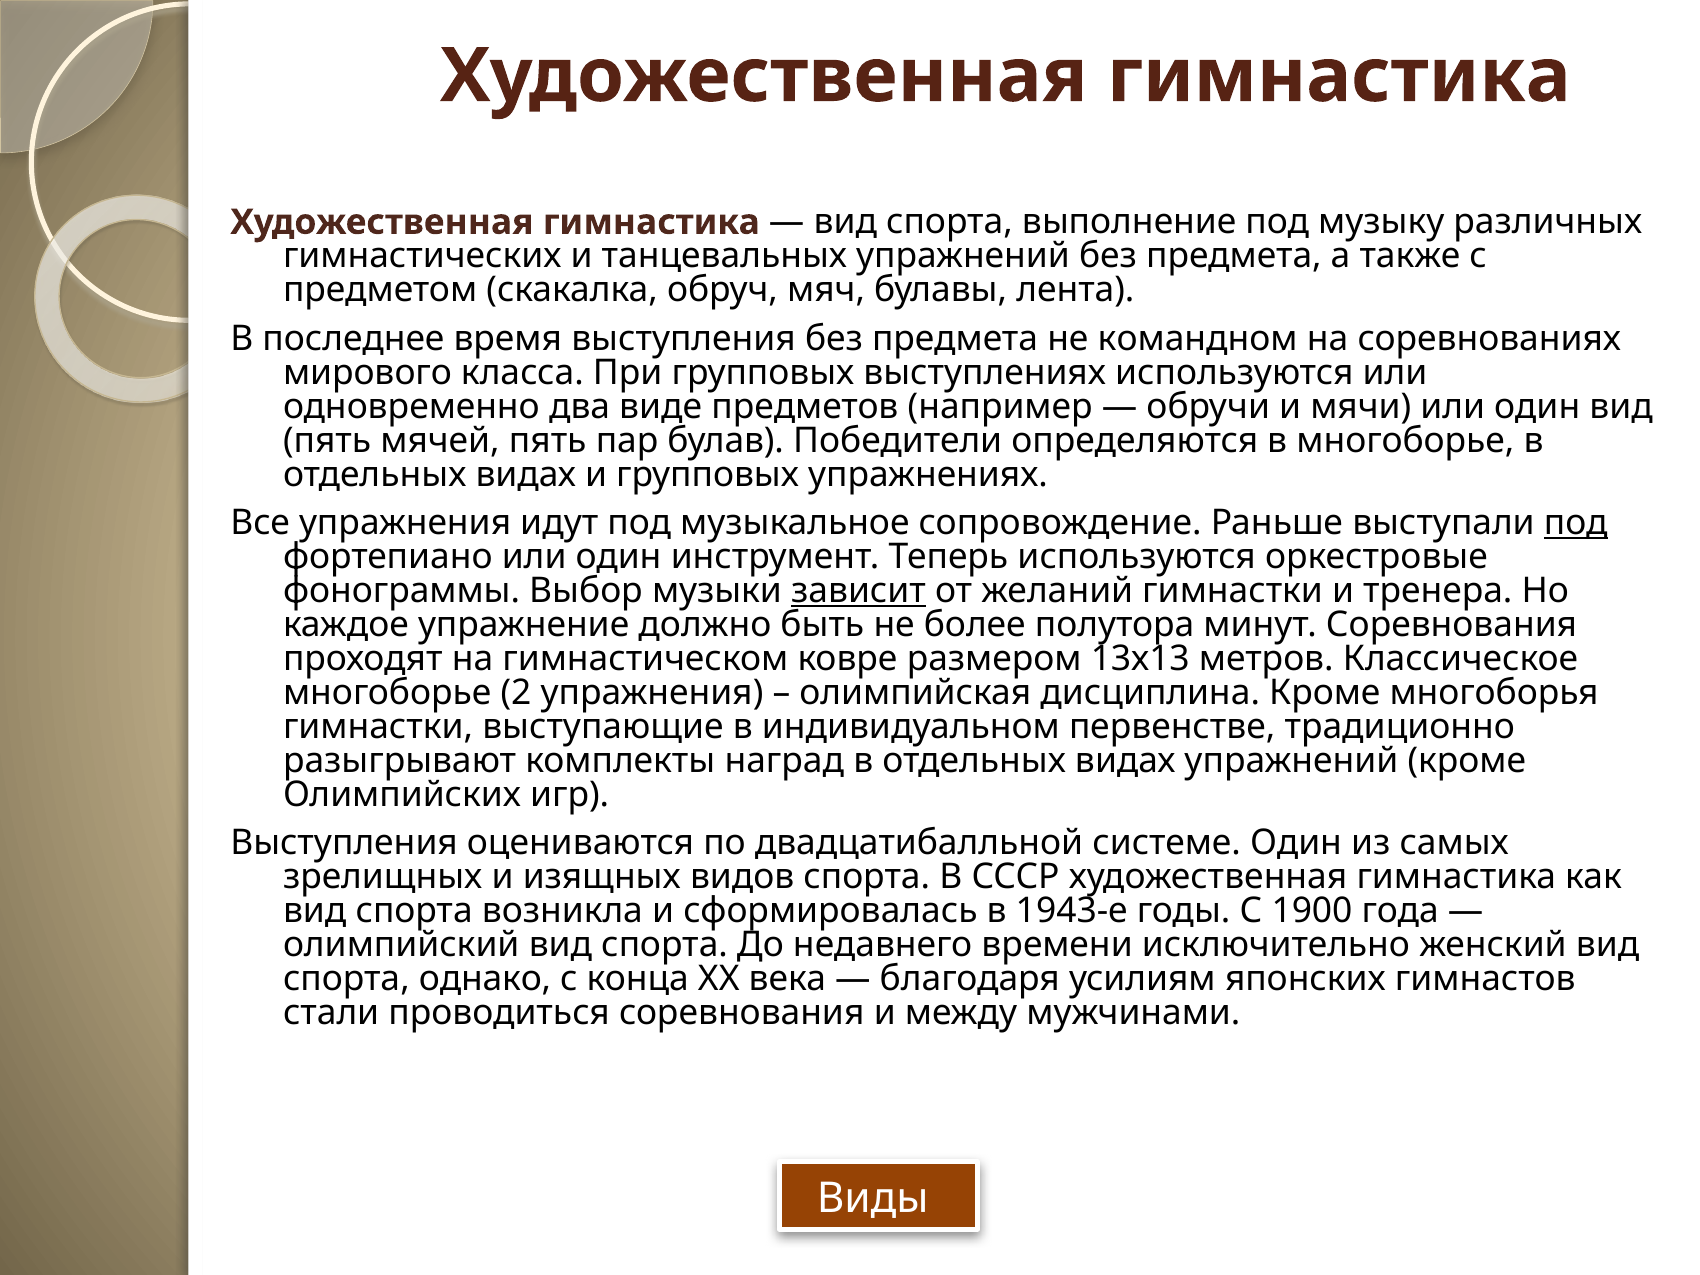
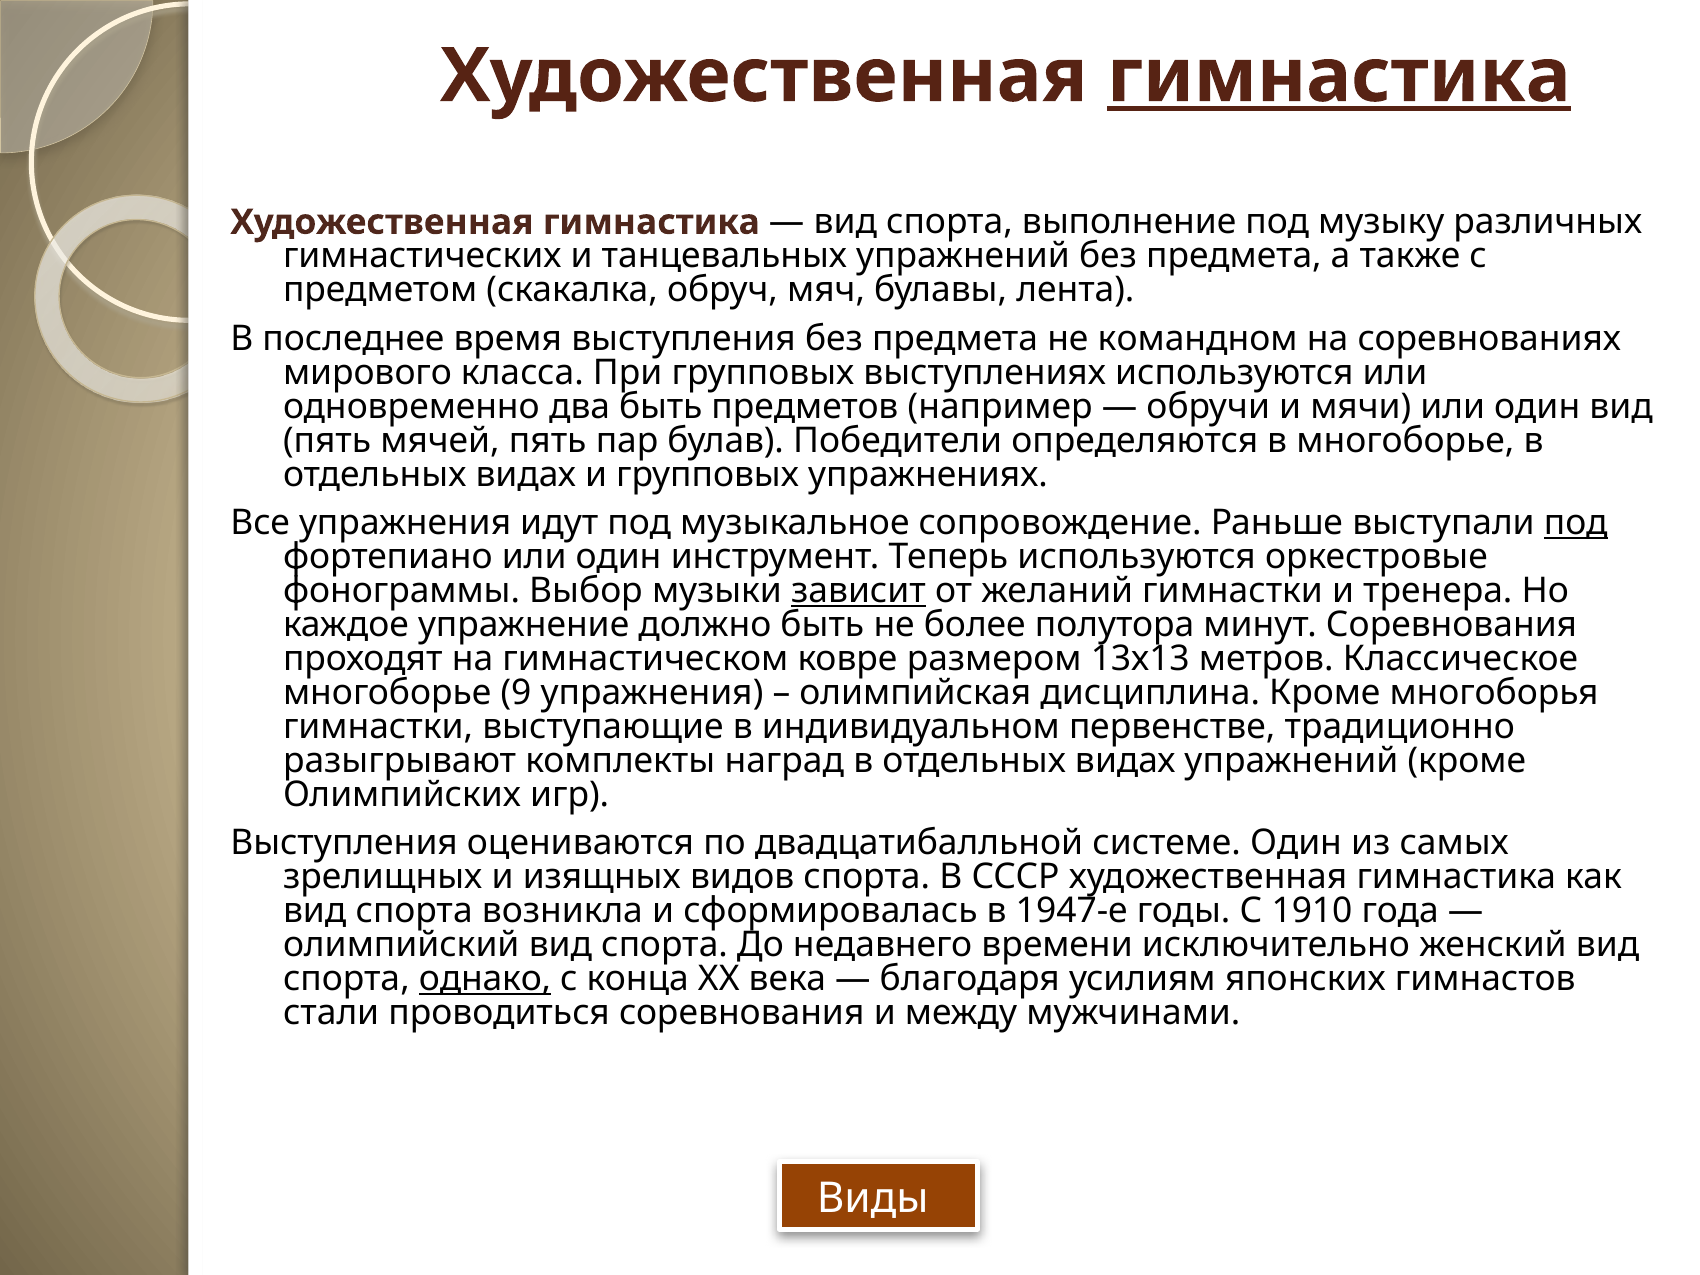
гимнастика underline: none -> present (1339, 76)
два виде: виде -> быть (661, 406)
2: 2 -> 9 (516, 693)
1943-е: 1943-е -> 1947-е (1072, 911)
1900: 1900 -> 1910 (1312, 911)
однако underline: none -> present (485, 979)
